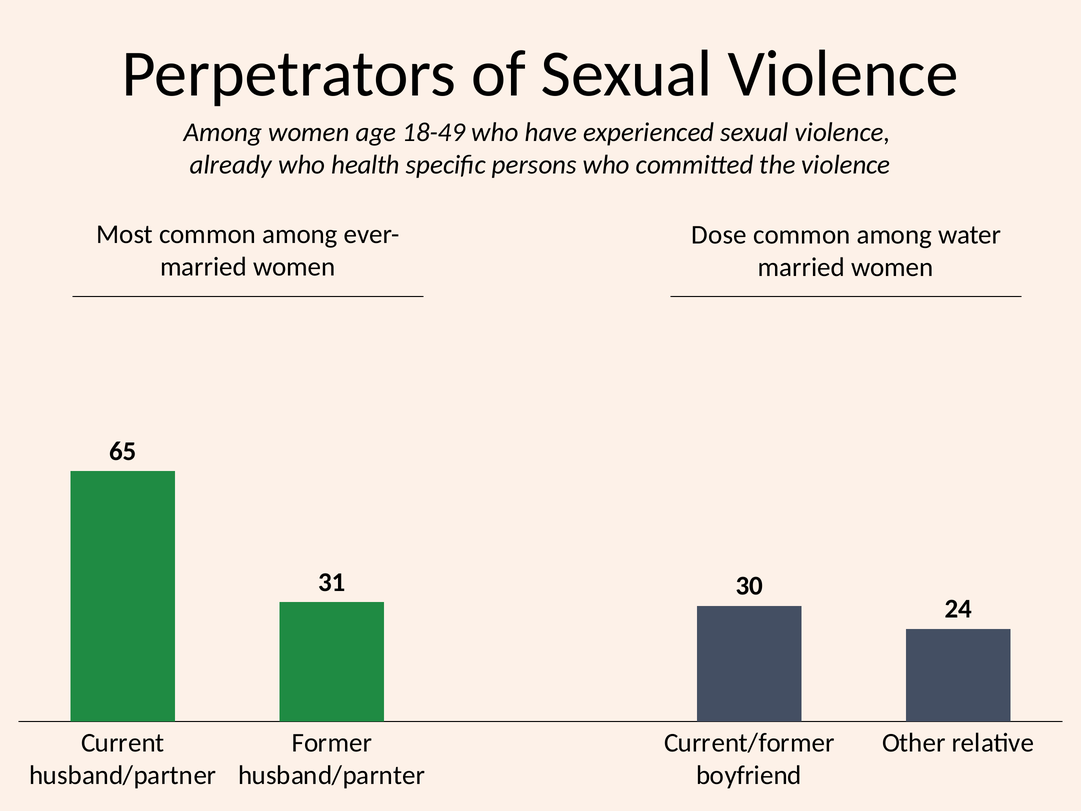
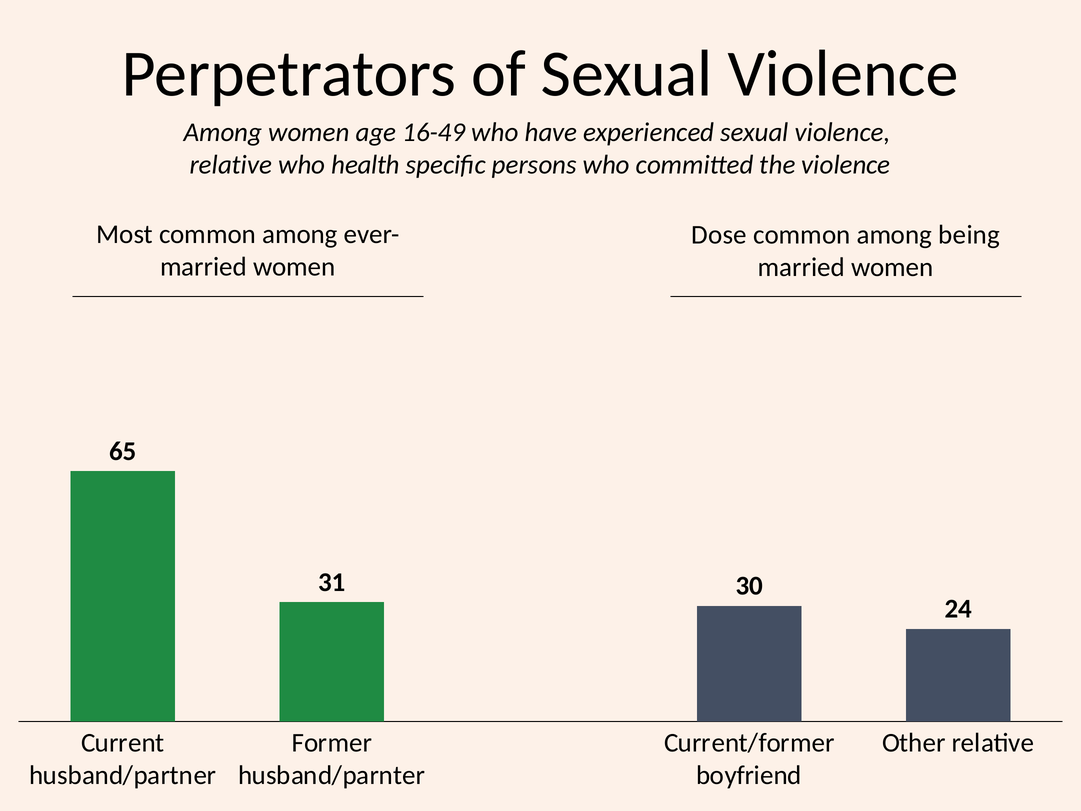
18-49: 18-49 -> 16-49 (434, 132)
already: already -> relative (231, 165)
water: water -> being (969, 235)
